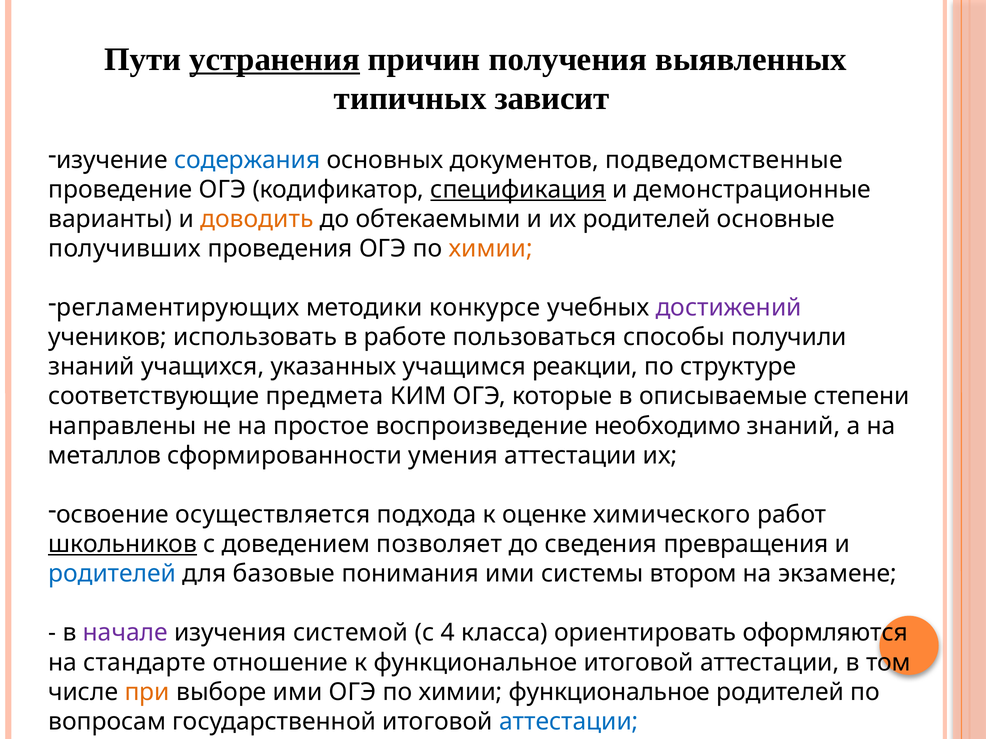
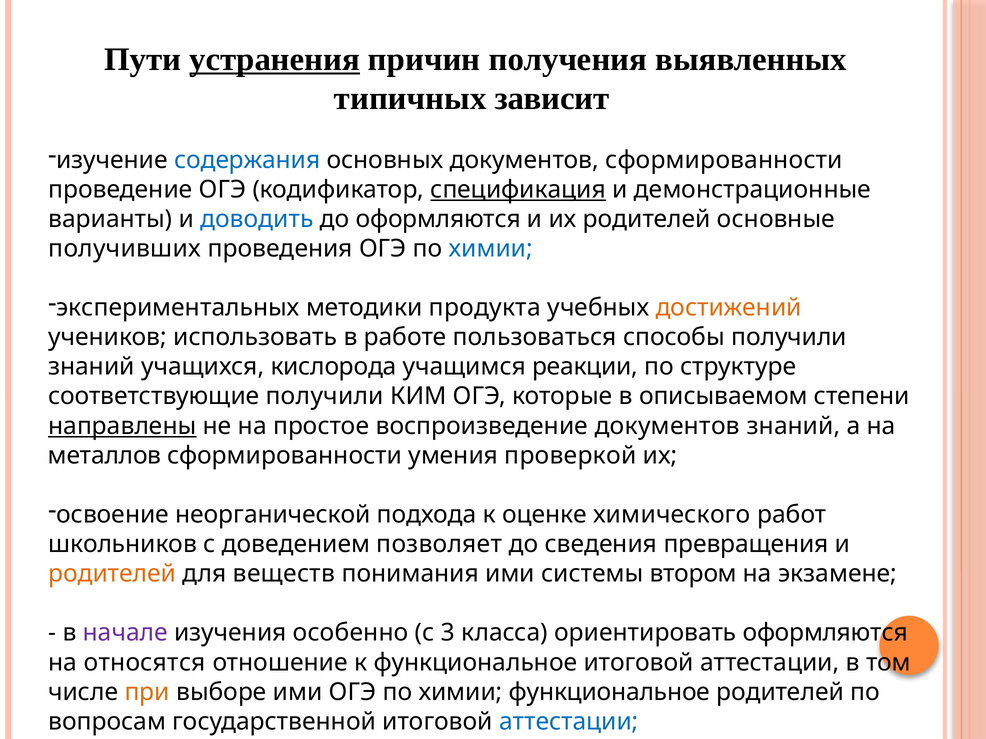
документов подведомственные: подведомственные -> сформированности (724, 160)
доводить colour: orange -> blue (257, 219)
до обтекаемыми: обтекаемыми -> оформляются (438, 219)
химии colour: orange -> blue (491, 249)
регламентирующих: регламентирующих -> экспериментальных (178, 308)
конкурсе: конкурсе -> продукта (485, 308)
достижений colour: purple -> orange (729, 308)
указанных: указанных -> кислорода (334, 367)
соответствующие предмета: предмета -> получили (325, 397)
описываемые: описываемые -> описываемом (723, 397)
направлены underline: none -> present (122, 426)
воспроизведение необходимо: необходимо -> документов (667, 426)
умения аттестации: аттестации -> проверкой (570, 456)
осуществляется: осуществляется -> неорганической (273, 515)
школьников underline: present -> none (123, 545)
родителей colour: blue -> orange (112, 574)
базовые: базовые -> веществ (284, 574)
системой: системой -> особенно (351, 633)
4: 4 -> 3 (448, 633)
стандарте: стандарте -> относятся (145, 663)
